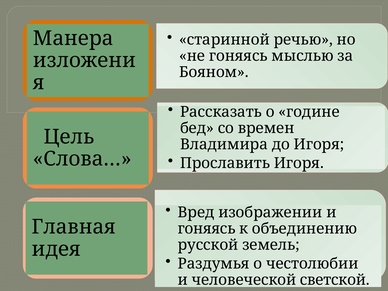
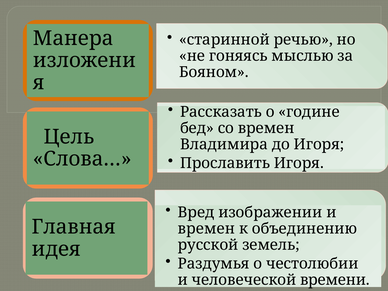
гоняясь: гоняясь -> времен (206, 229)
светской: светской -> времени (335, 280)
